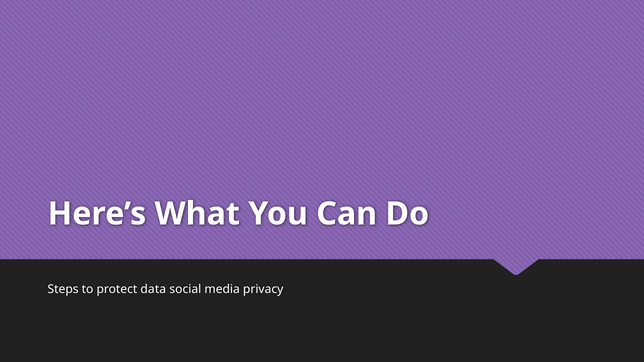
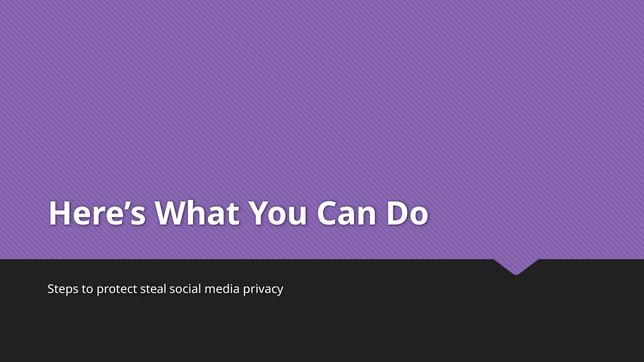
data: data -> steal (153, 289)
